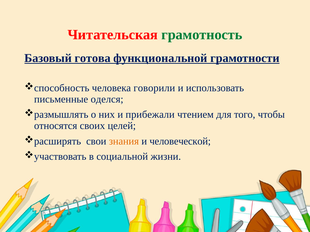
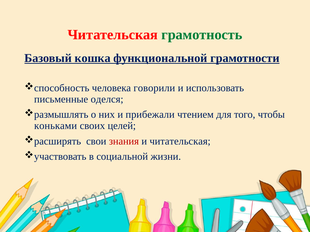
готова: готова -> кошка (93, 58)
относятся: относятся -> коньками (56, 126)
знания colour: orange -> red (124, 141)
и человеческой: человеческой -> читательская (180, 141)
